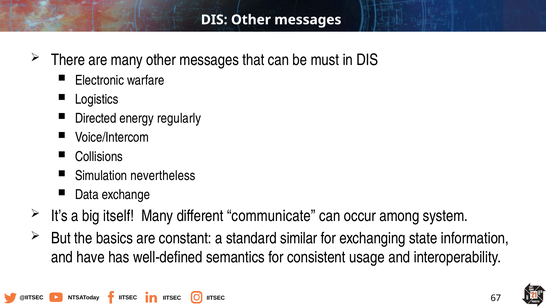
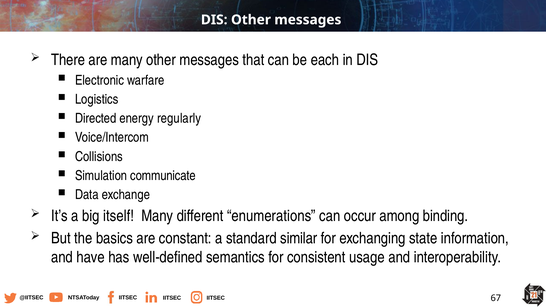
must: must -> each (325, 60)
nevertheless: nevertheless -> communicate (163, 176)
communicate: communicate -> enumerations (271, 216)
system: system -> binding (445, 216)
